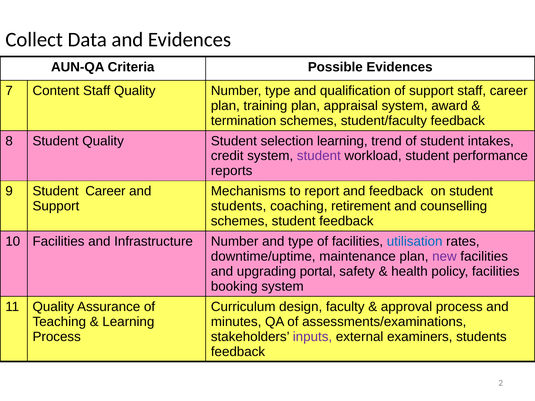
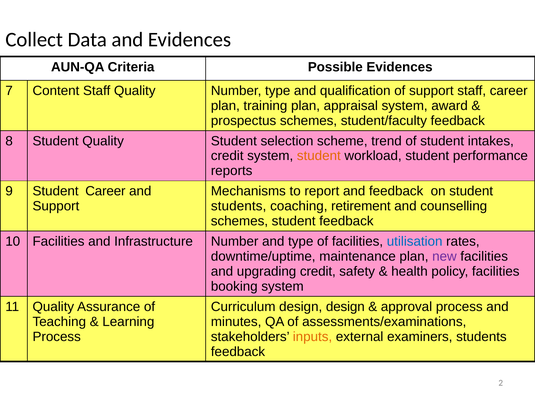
termination: termination -> prospectus (244, 121)
selection learning: learning -> scheme (342, 141)
student colour: purple -> orange (319, 156)
upgrading portal: portal -> credit (318, 272)
design faculty: faculty -> design (345, 307)
inputs colour: purple -> orange (312, 337)
